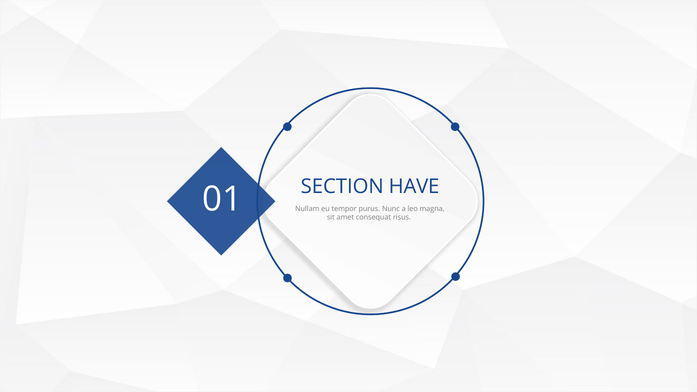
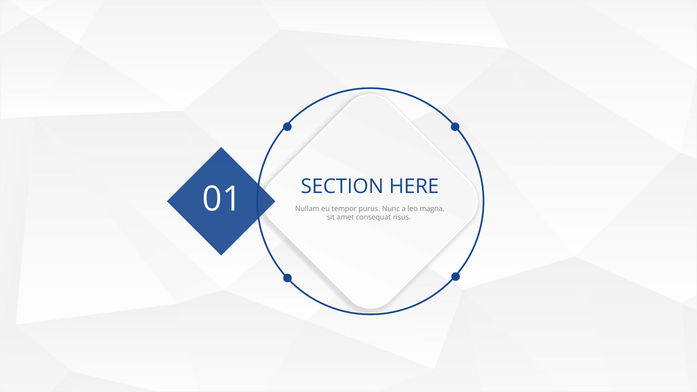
HAVE: HAVE -> HERE (414, 187)
